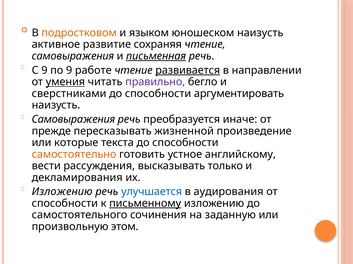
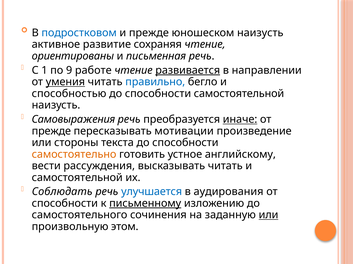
подростковом colour: orange -> blue (79, 33)
и языком: языком -> прежде (149, 33)
самовыражения: самовыражения -> ориентированы (73, 56)
письменная underline: present -> none (156, 56)
С 9: 9 -> 1 (44, 71)
правильно colour: purple -> blue (155, 82)
сверстниками: сверстниками -> способностью (69, 94)
способности аргументировать: аргументировать -> самостоятельной (239, 94)
иначе underline: none -> present (240, 120)
жизненной: жизненной -> мотивации (184, 131)
которые: которые -> стороны (76, 143)
высказывать только: только -> читать (225, 166)
декламирования: декламирования -> самостоятельной (77, 178)
Изложению: Изложению -> Соблюдать (62, 192)
или underline: none -> present (268, 216)
